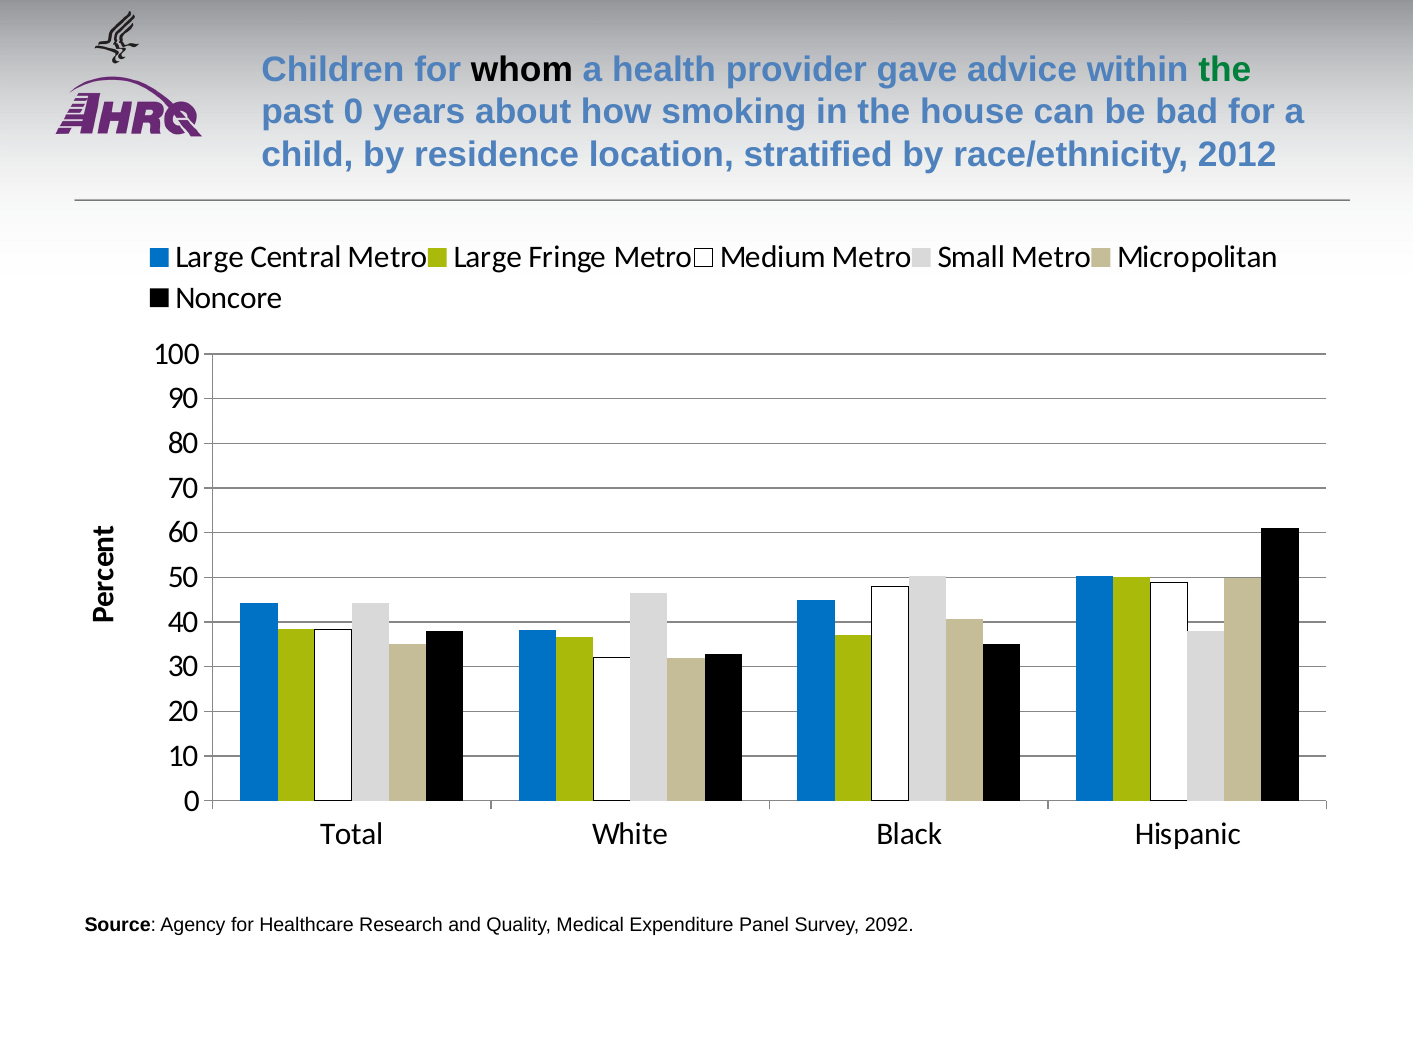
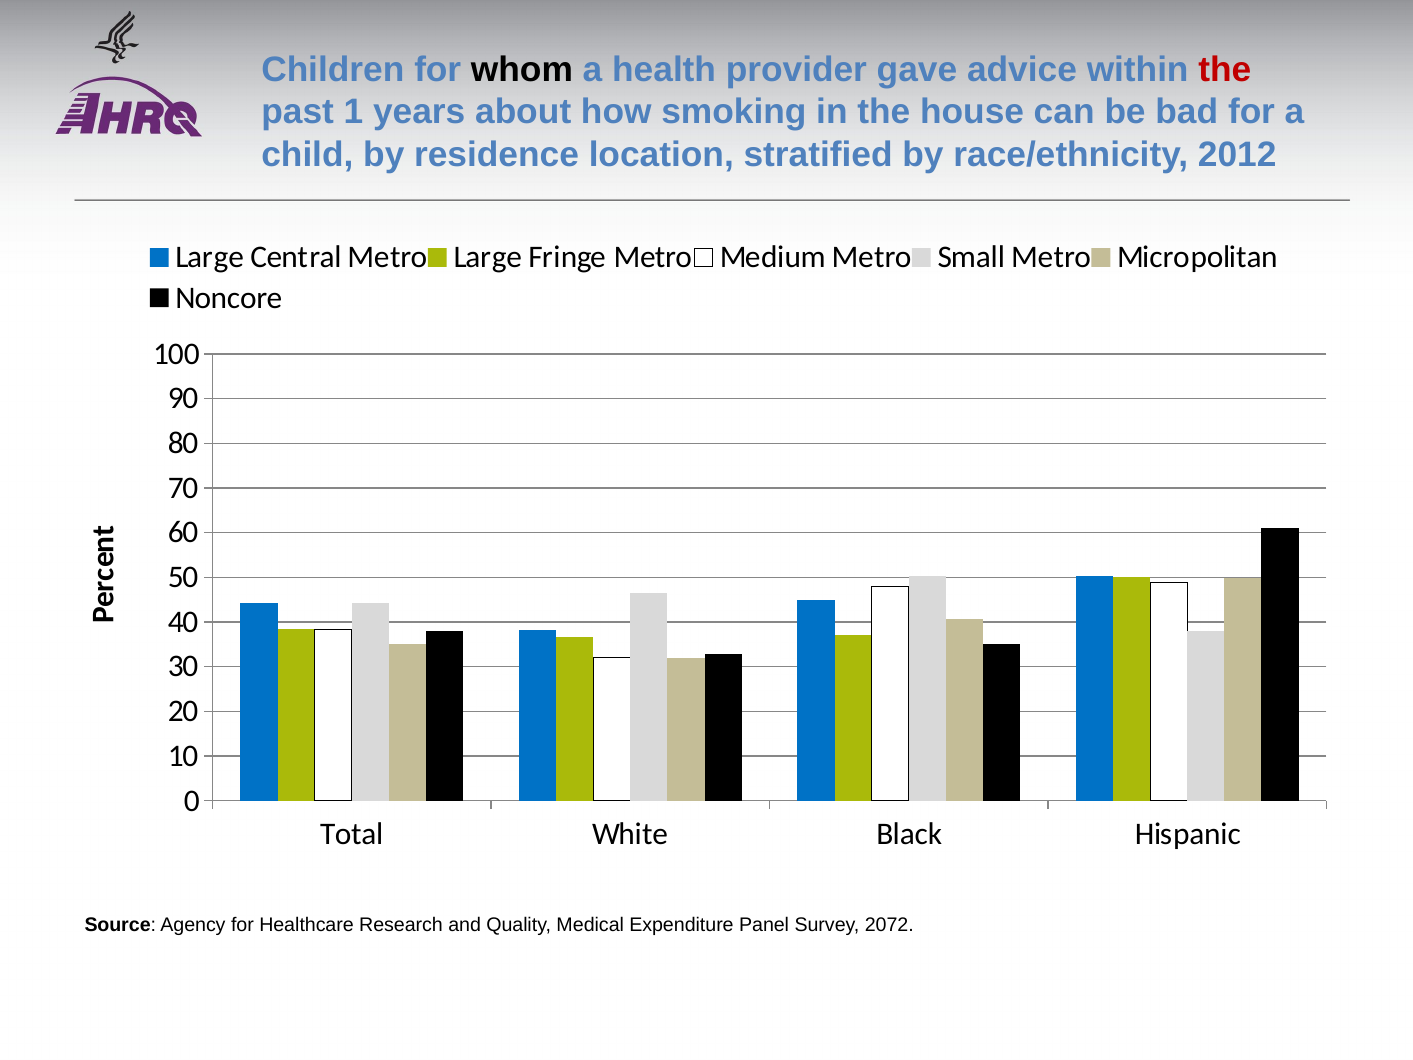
the colour: green -> red (1225, 70)
past 0: 0 -> 1 (354, 112)
2092: 2092 -> 2072 (889, 924)
